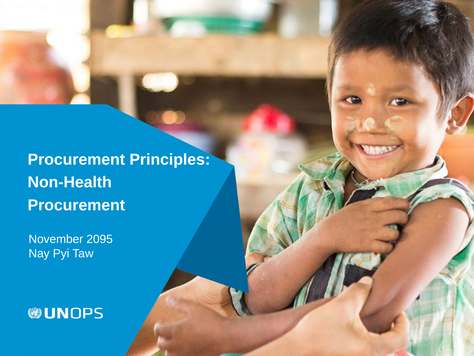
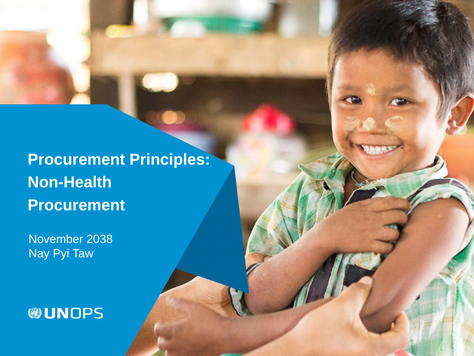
2095: 2095 -> 2038 (100, 239)
